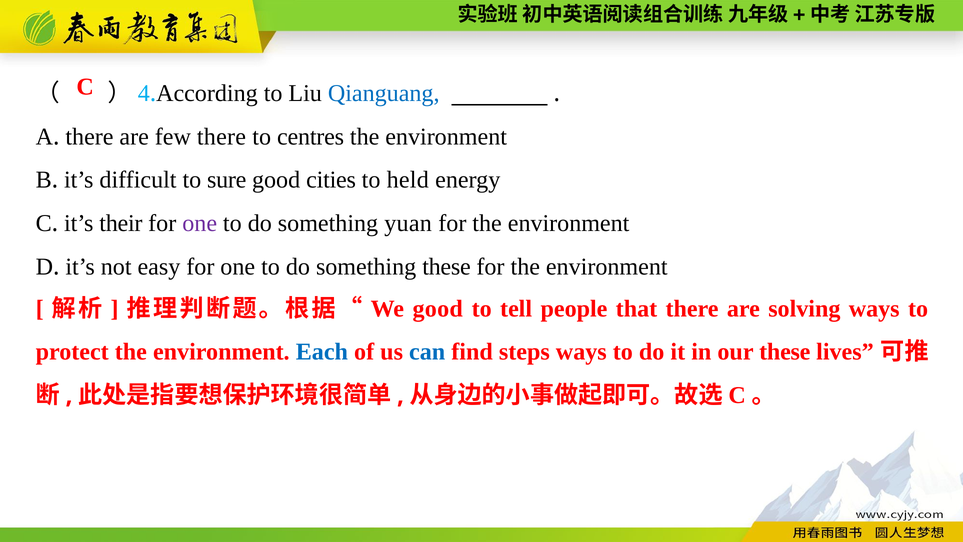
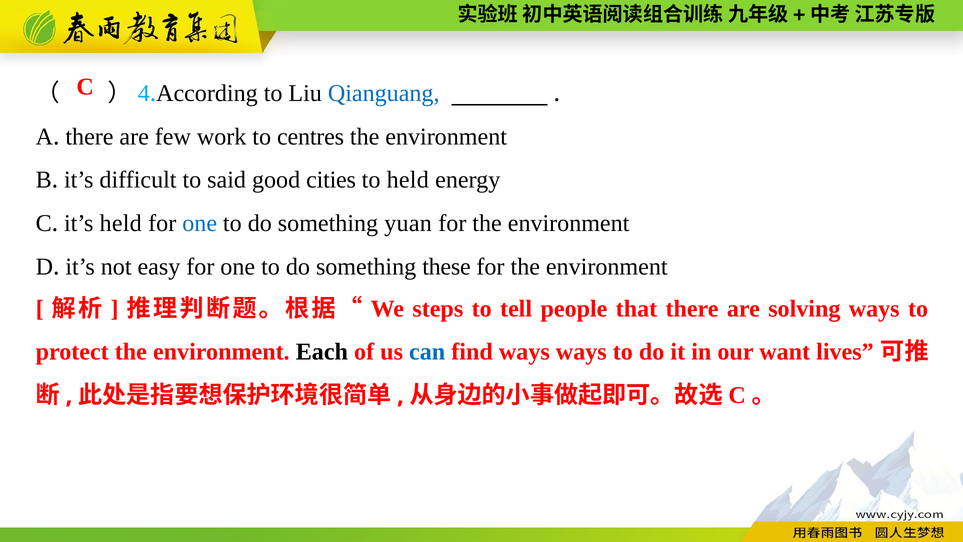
few there: there -> work (222, 136)
sure: sure -> said (227, 180)
it’s their: their -> held (121, 223)
one colour: purple -> blue (200, 223)
good: good -> steps (438, 309)
Each colour: blue -> black (322, 352)
find steps: steps -> ways (524, 352)
our these: these -> want (785, 352)
